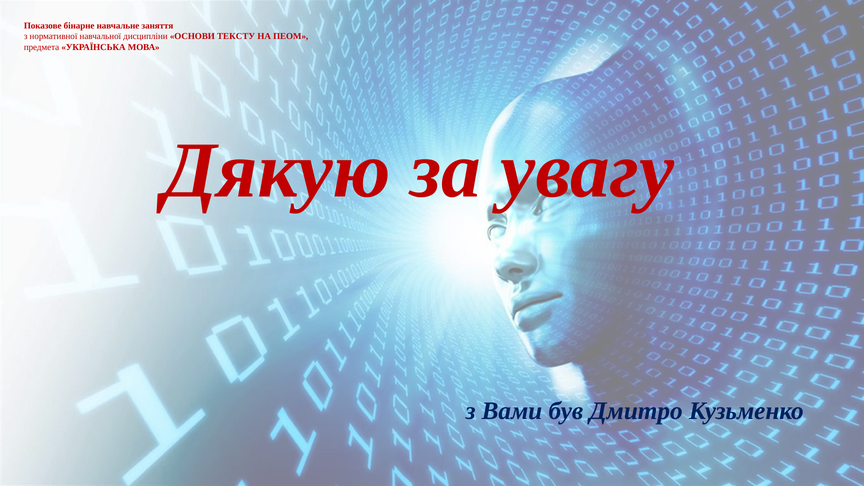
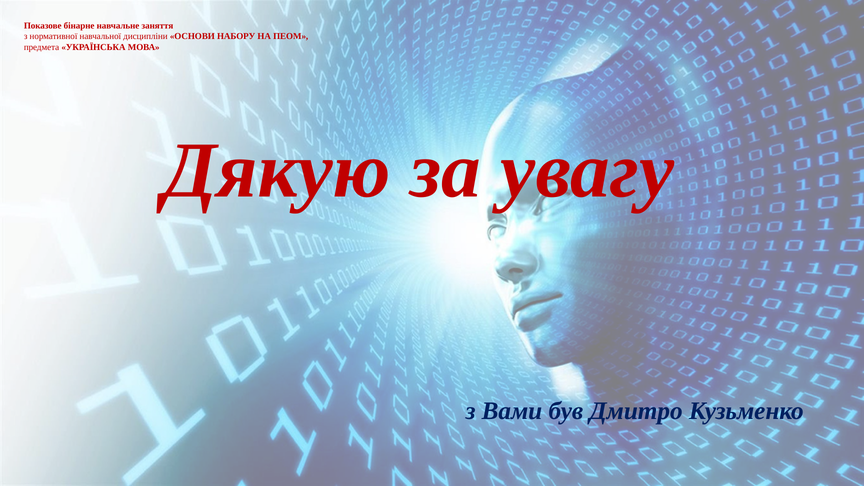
ТЕКСТУ: ТЕКСТУ -> НАБОРУ (236, 36)
